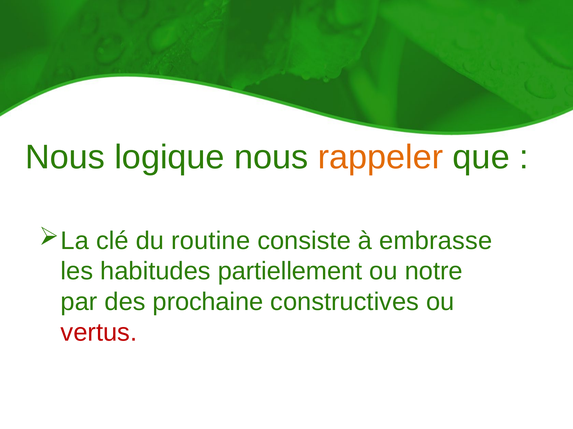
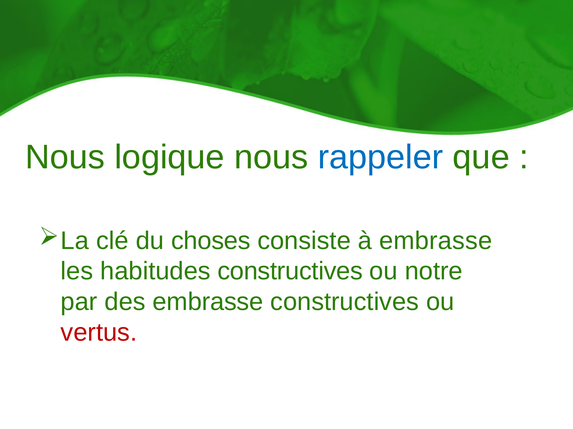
rappeler colour: orange -> blue (380, 158)
routine: routine -> choses (211, 241)
habitudes partiellement: partiellement -> constructives (290, 272)
des prochaine: prochaine -> embrasse (208, 302)
